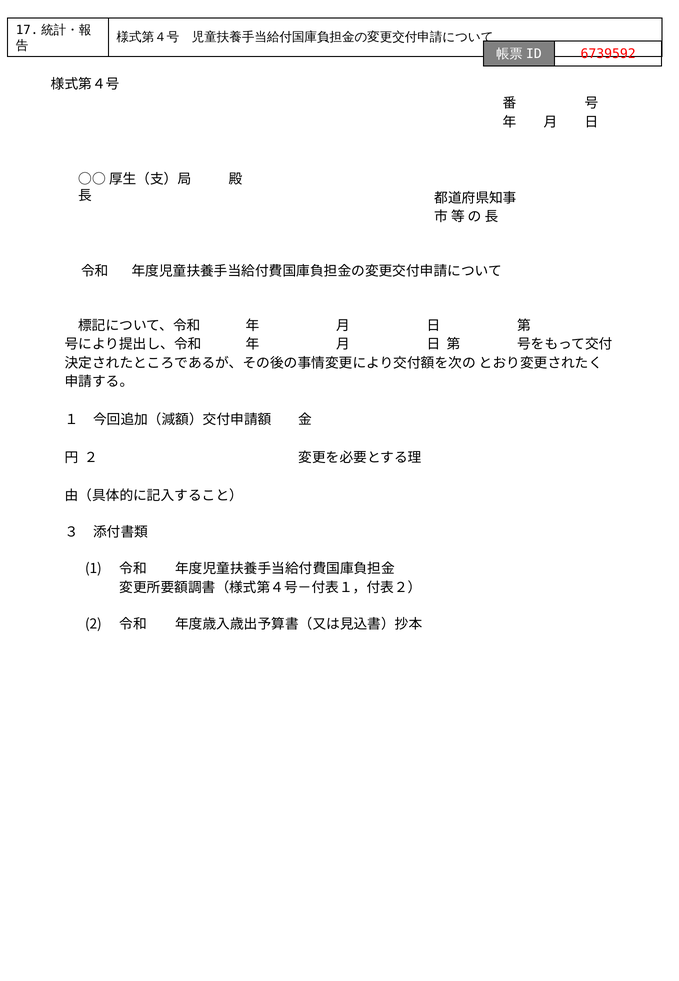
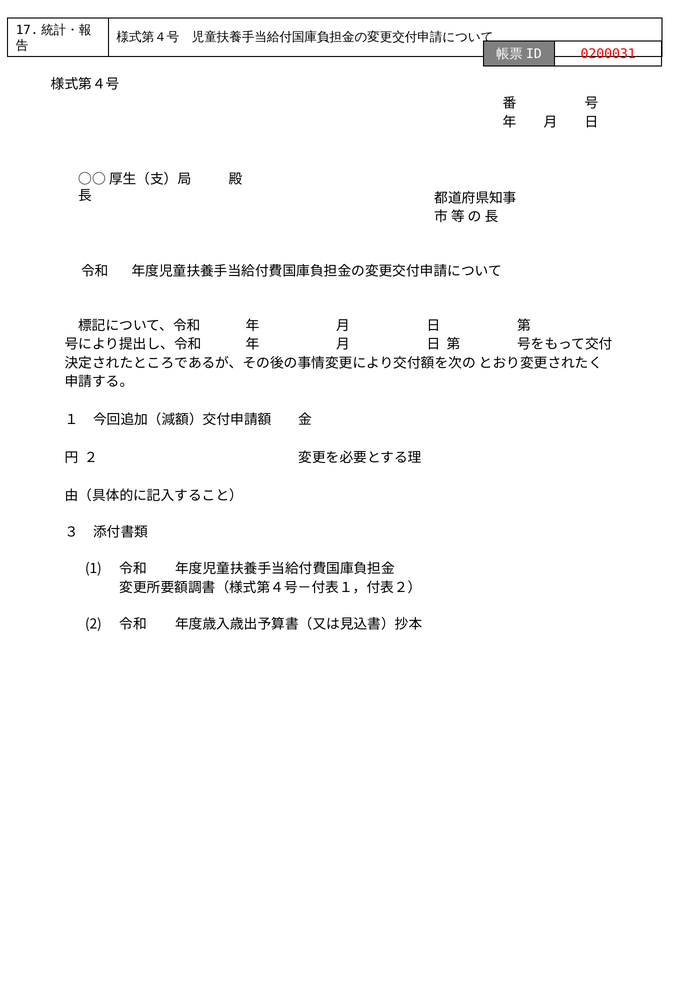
6739592: 6739592 -> 0200031 (608, 54)
